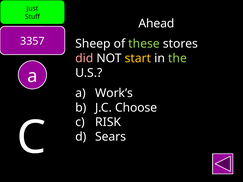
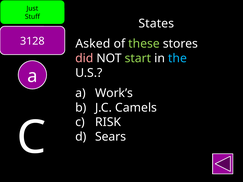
Ahead: Ahead -> States (156, 24)
3357: 3357 -> 3128 (32, 41)
Sheep: Sheep -> Asked (93, 44)
start colour: yellow -> light green (138, 58)
the colour: light green -> light blue (177, 58)
Choose: Choose -> Camels (136, 108)
